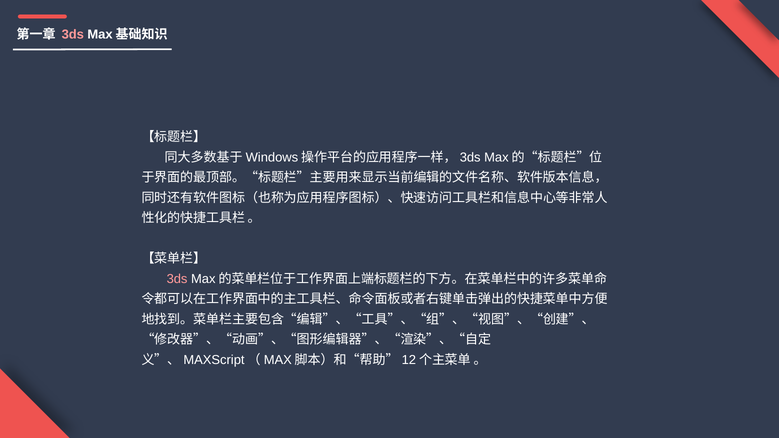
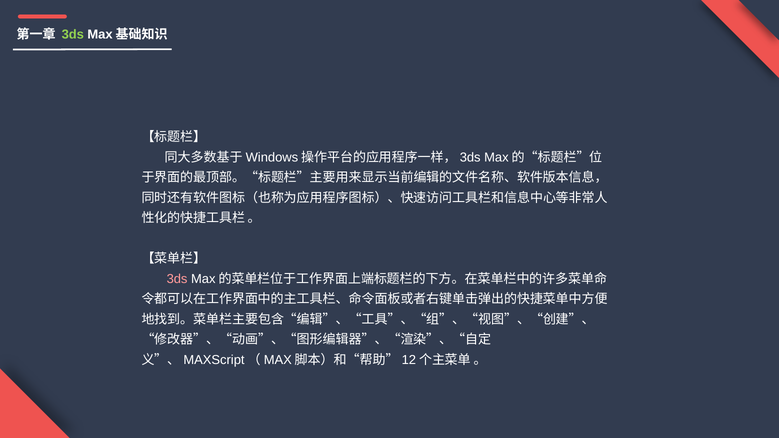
3ds colour: pink -> light green (73, 35)
